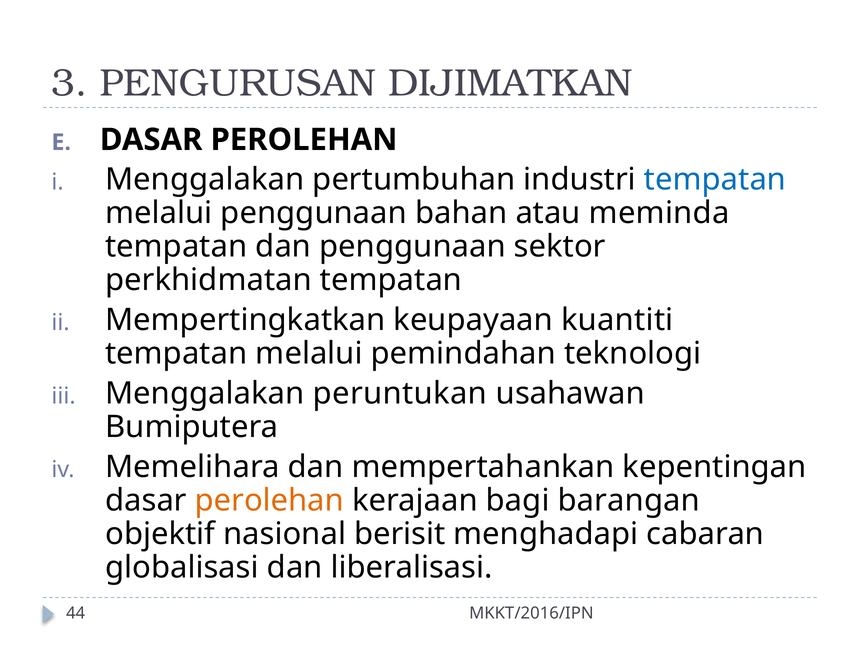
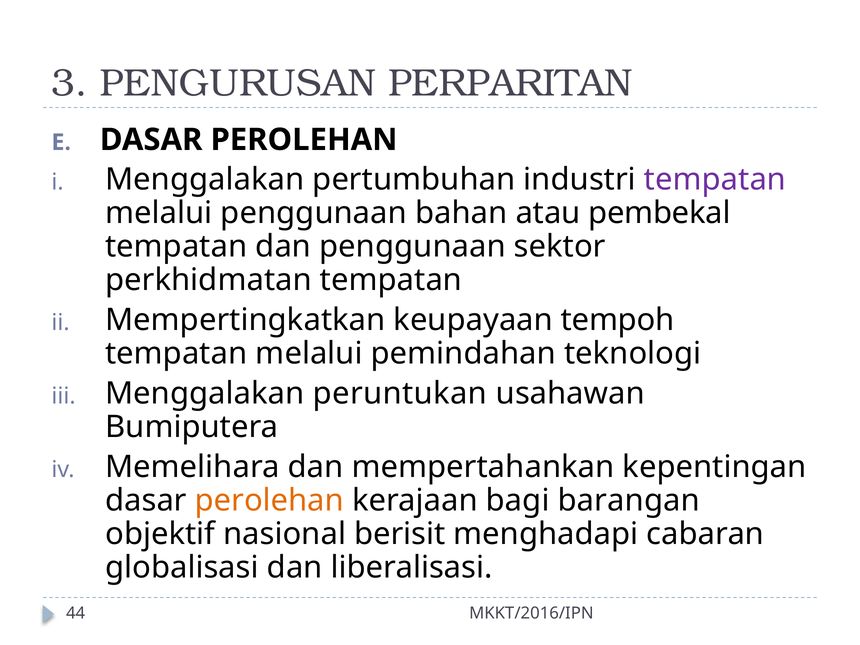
DIJIMATKAN: DIJIMATKAN -> PERPARITAN (510, 83)
tempatan colour: blue -> purple (715, 180)
meminda: meminda -> pembekal (659, 213)
kuantiti: kuantiti -> tempoh (618, 320)
